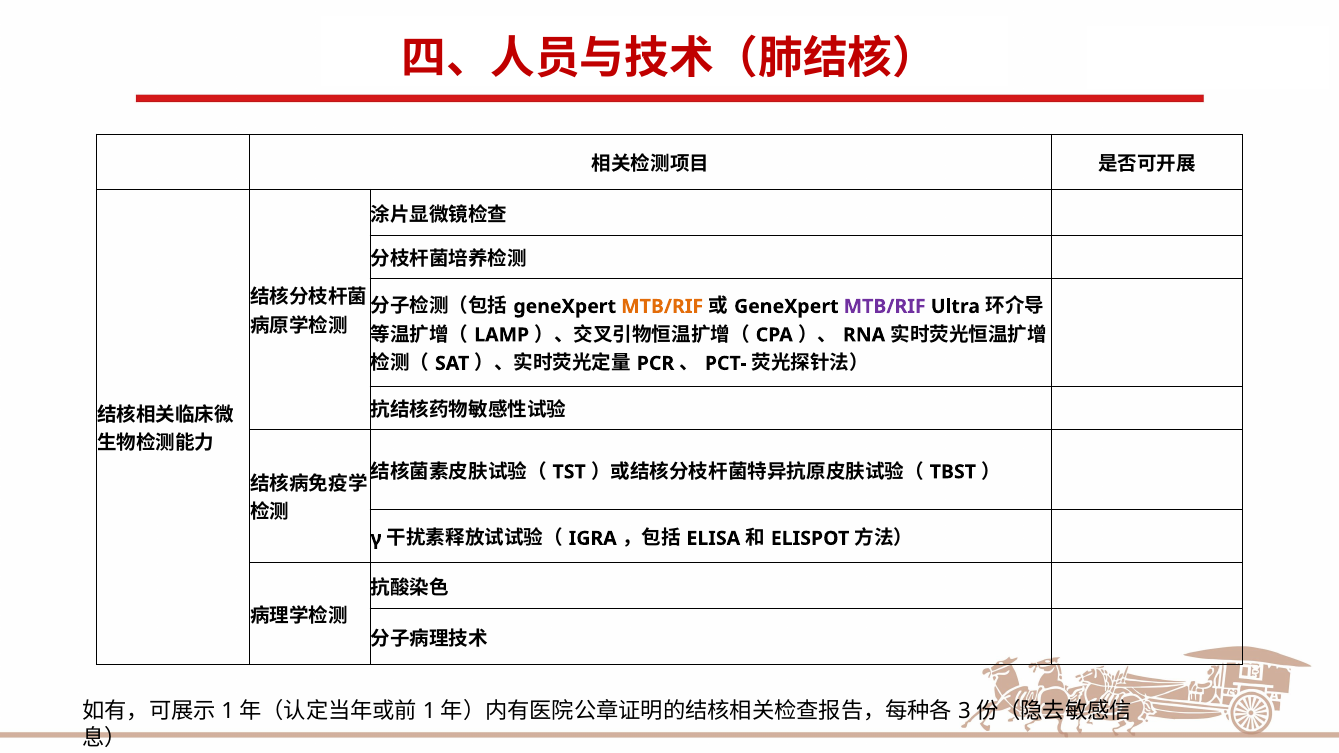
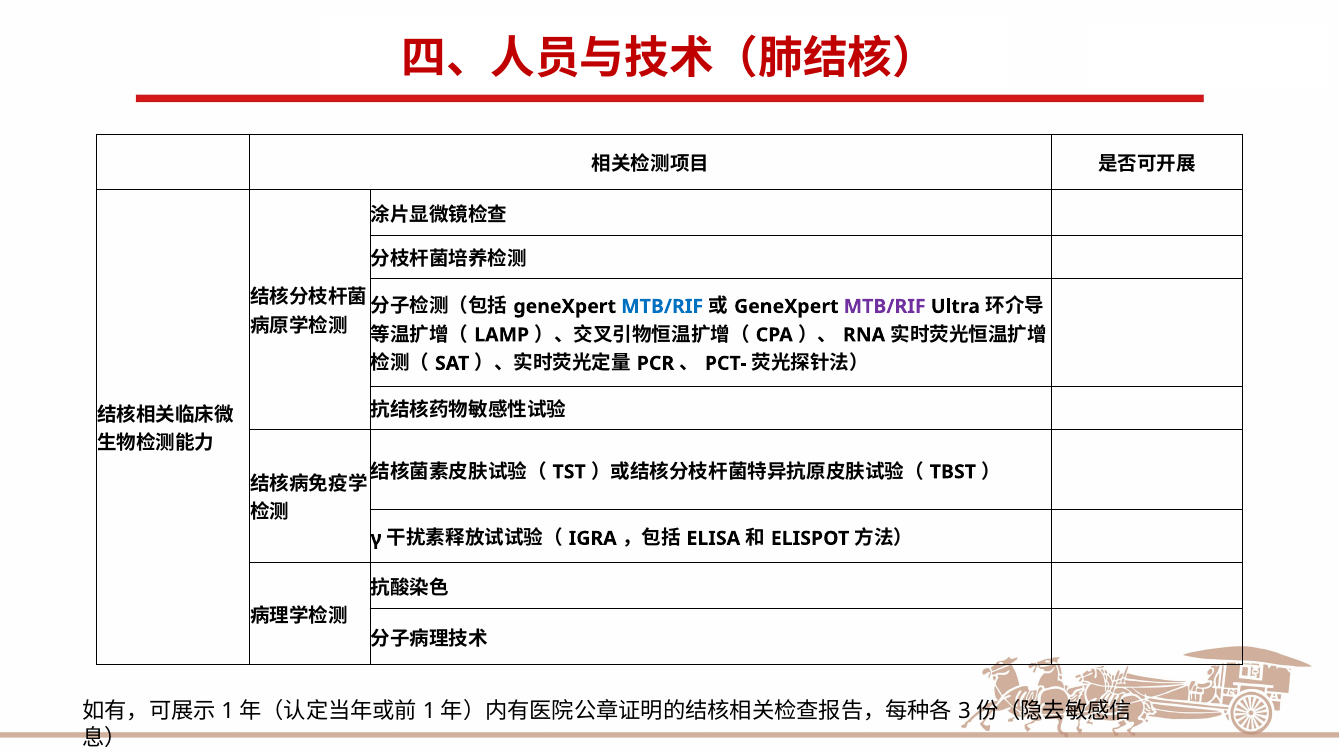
MTB/RIF colour: orange -> blue (662, 307)
